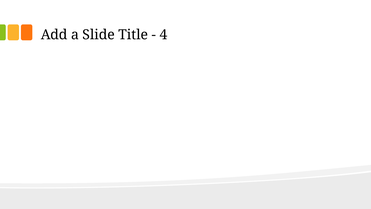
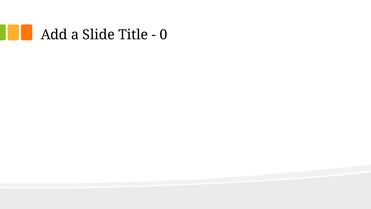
4: 4 -> 0 (163, 35)
